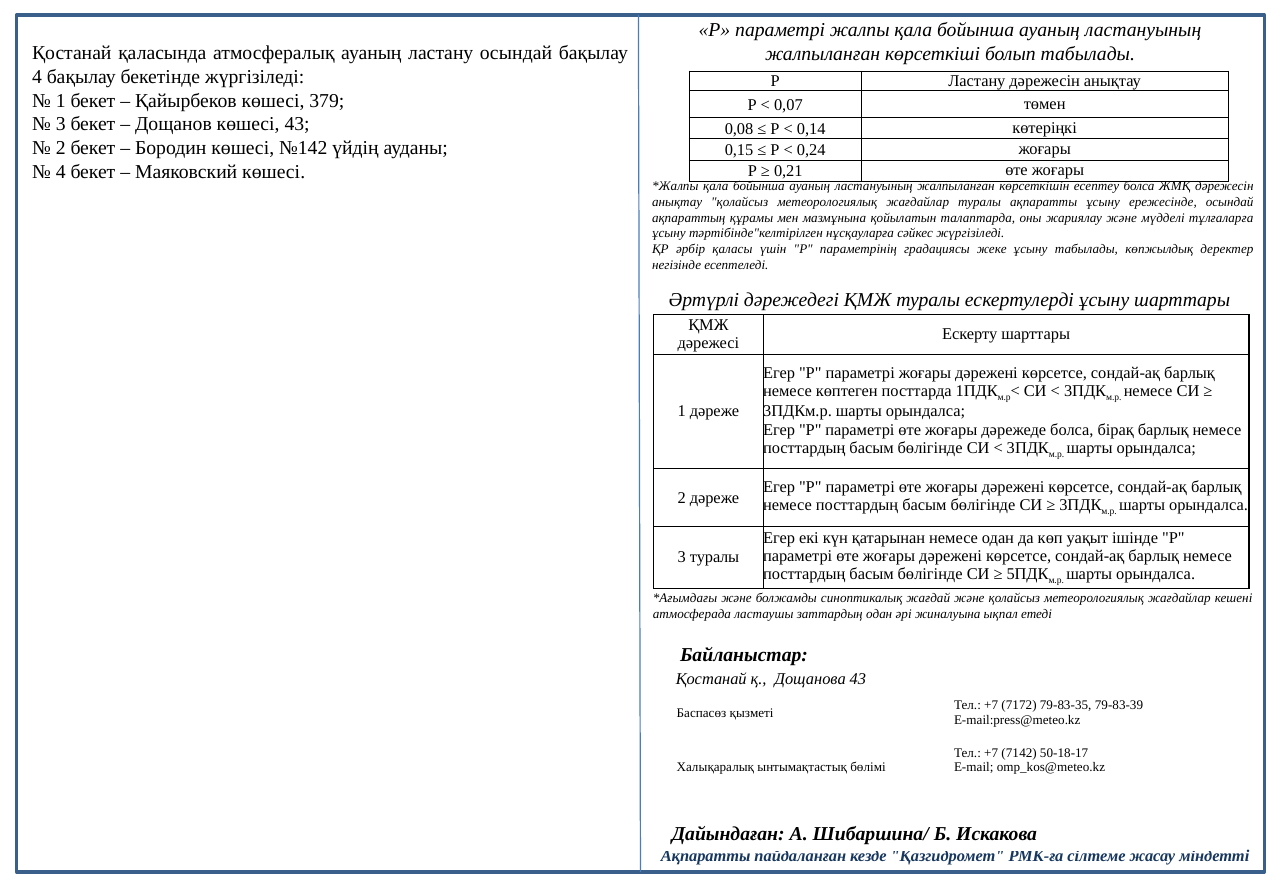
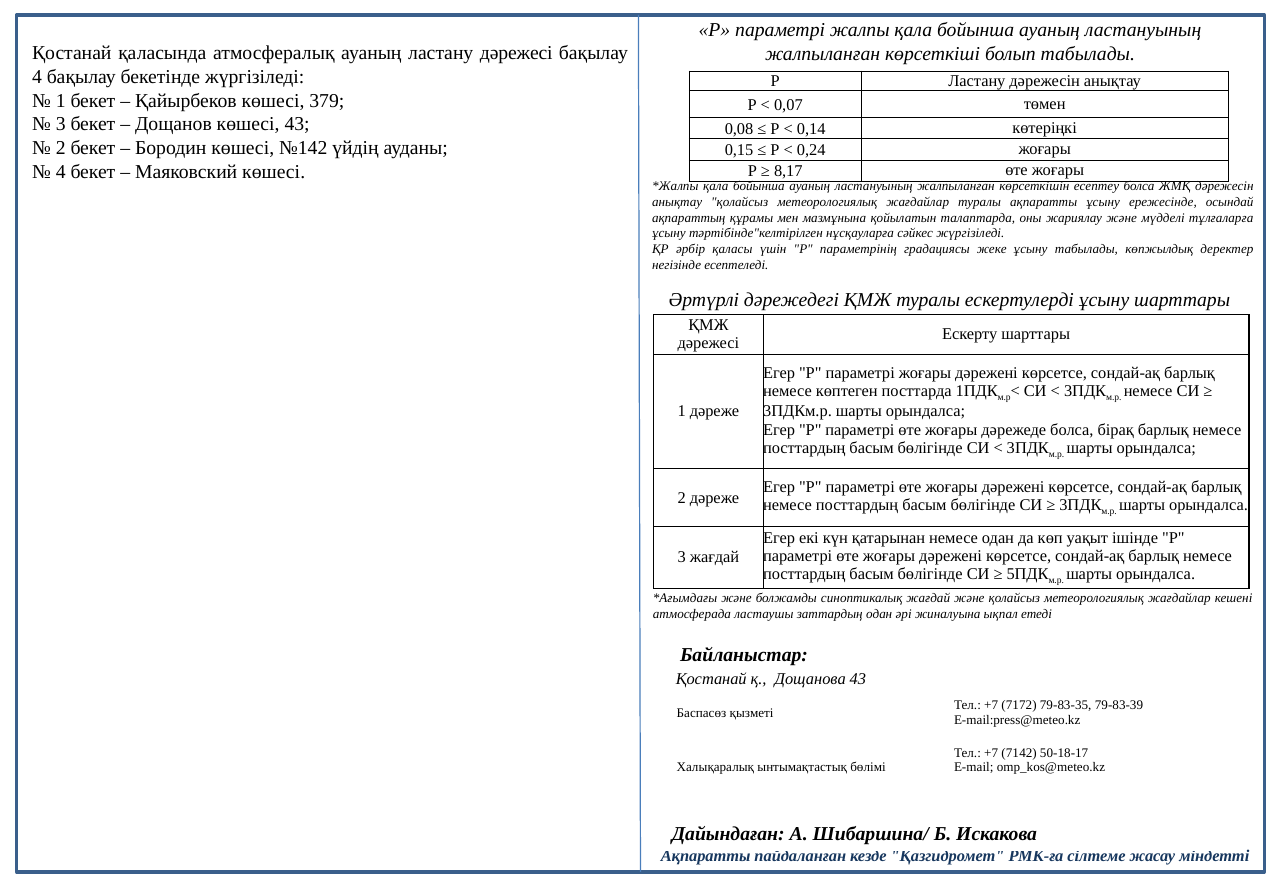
ластану осындай: осындай -> дәрежесі (516, 53)
0,21: 0,21 -> 8,17 (788, 171)
3 туралы: туралы -> жағдай (714, 557)
